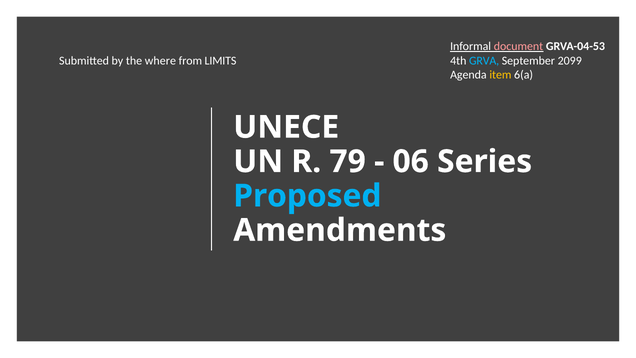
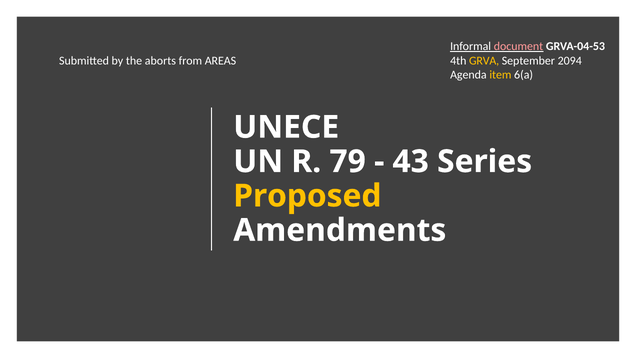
GRVA colour: light blue -> yellow (484, 61)
2099: 2099 -> 2094 (570, 61)
where: where -> aborts (160, 61)
LIMITS: LIMITS -> AREAS (220, 61)
06: 06 -> 43 (411, 161)
Proposed colour: light blue -> yellow (307, 196)
